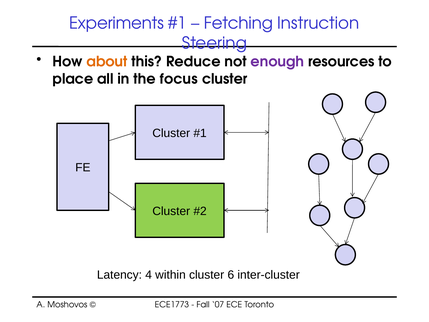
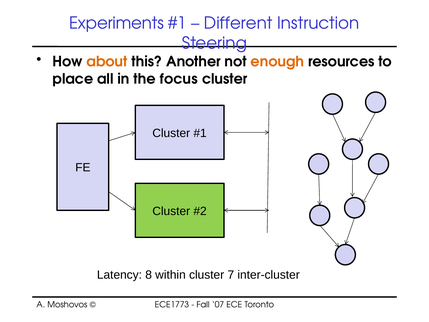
Fetching: Fetching -> Different (238, 23)
Reduce: Reduce -> Another (193, 62)
enough colour: purple -> orange (277, 62)
4: 4 -> 8 (149, 275)
6: 6 -> 7 (231, 275)
